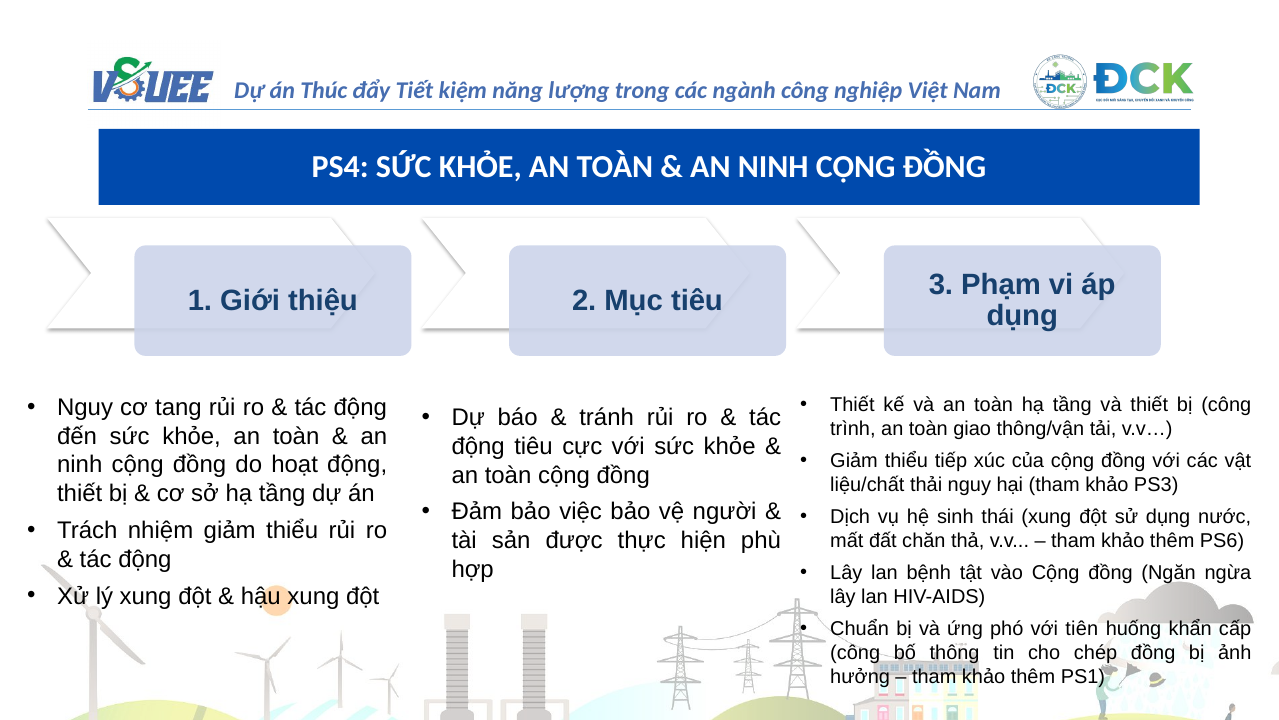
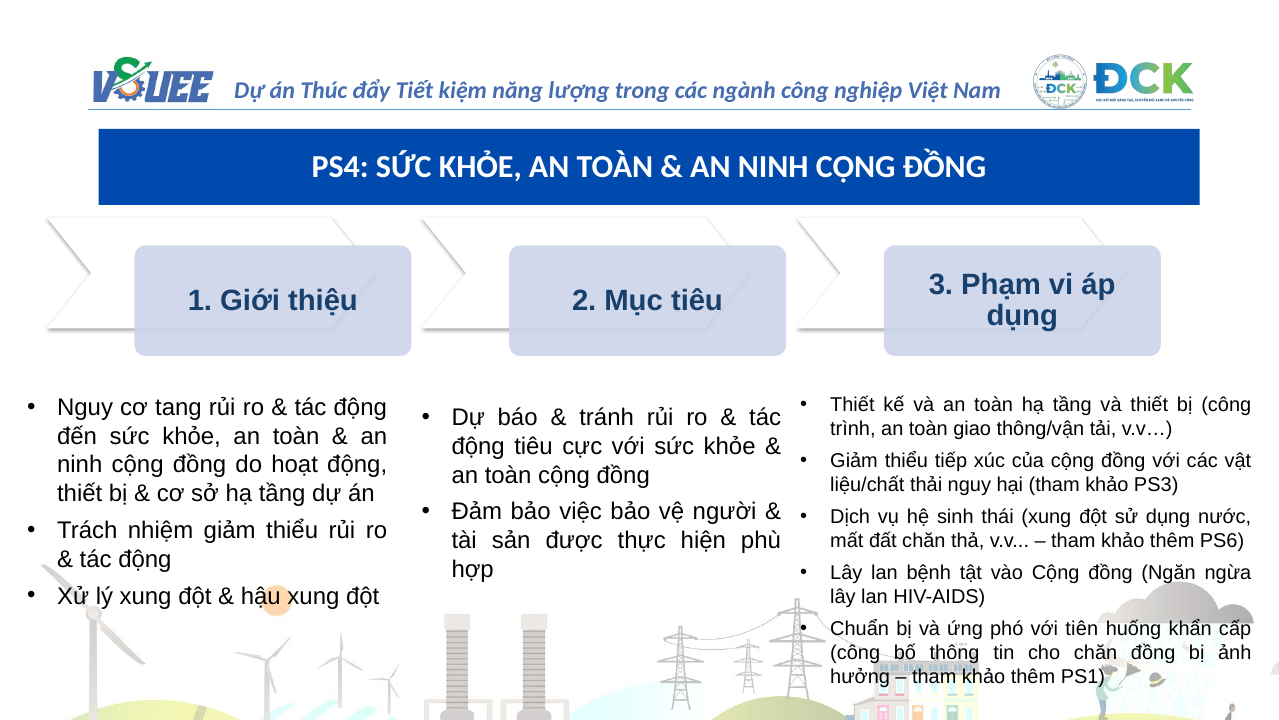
cho chép: chép -> chăn (1096, 652)
